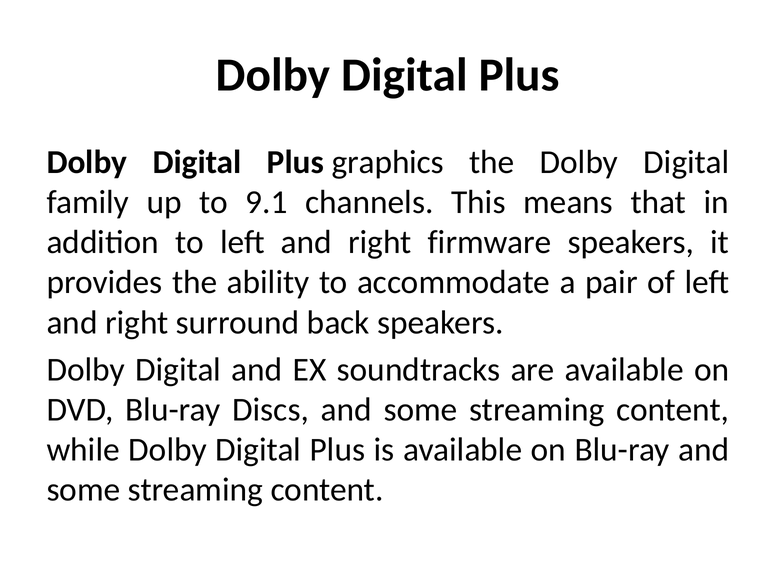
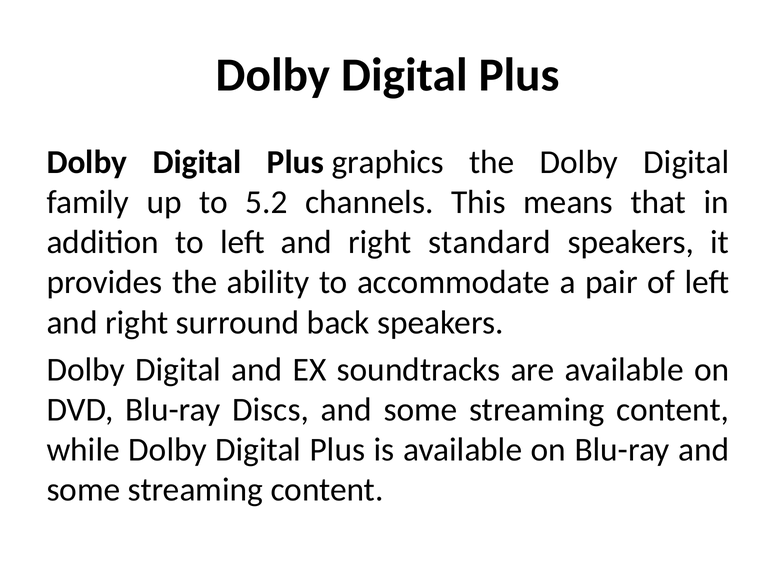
9.1: 9.1 -> 5.2 (267, 202)
firmware: firmware -> standard (489, 242)
